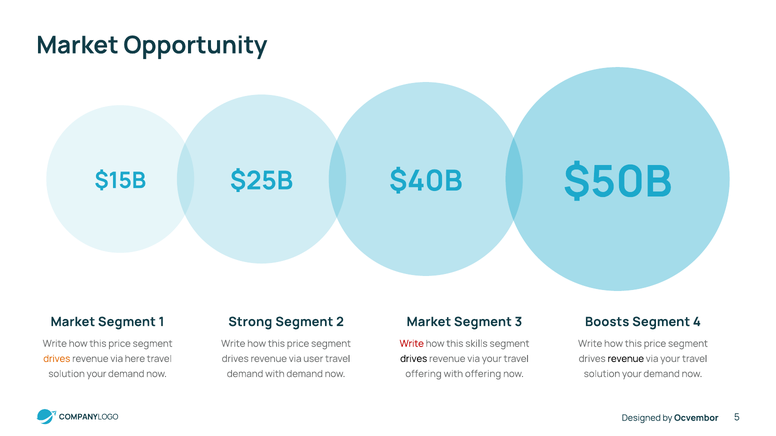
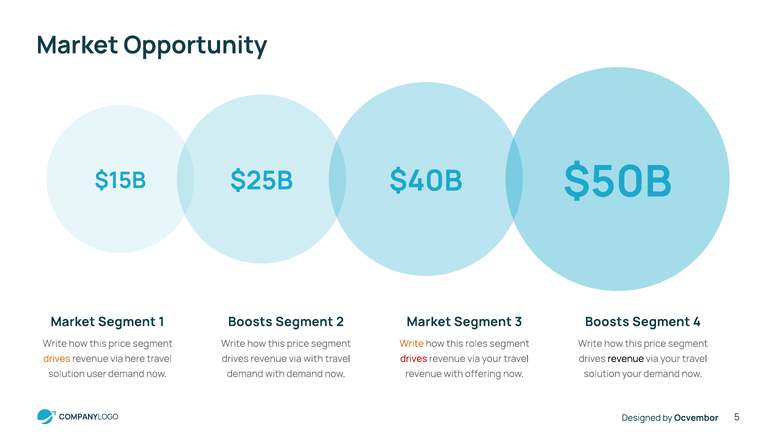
Strong: Strong -> Boosts (250, 322)
Write colour: red -> orange (412, 344)
skills: skills -> roles (476, 344)
via user: user -> with (313, 359)
drives colour: black -> red (414, 359)
your: your -> user (96, 374)
offering: offering -> revenue (424, 374)
